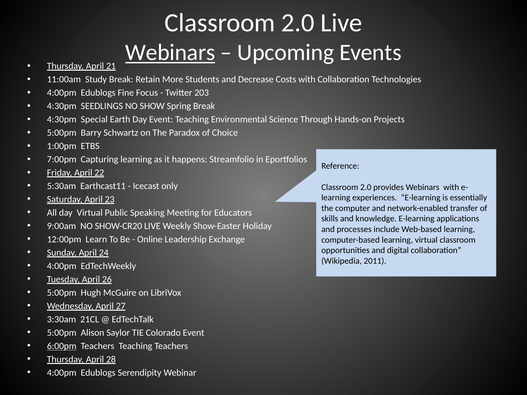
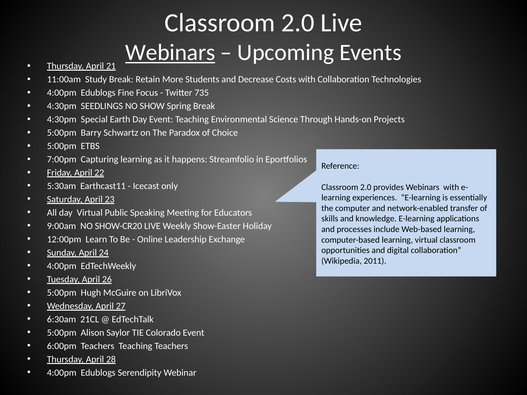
203: 203 -> 735 (202, 93)
1:00pm: 1:00pm -> 5:00pm (62, 146)
3:30am: 3:30am -> 6:30am (62, 320)
6:00pm underline: present -> none (62, 346)
